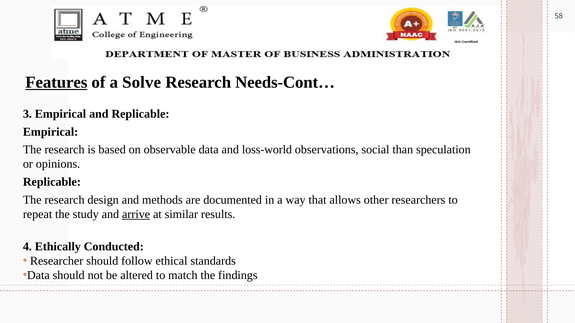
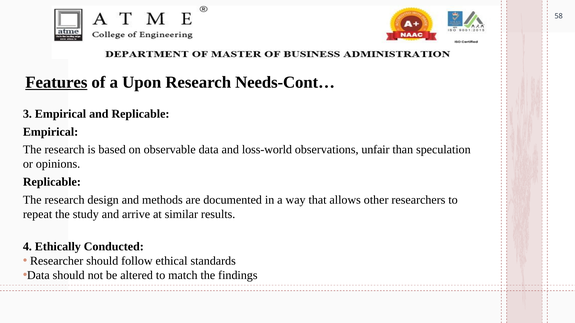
Solve: Solve -> Upon (142, 82)
social: social -> unfair (375, 150)
arrive underline: present -> none (136, 215)
